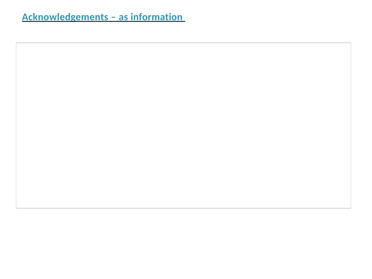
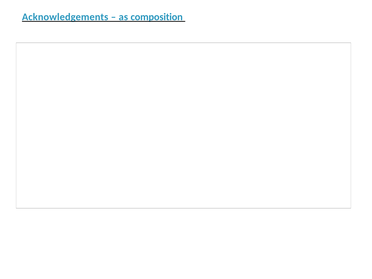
information: information -> composition (157, 17)
